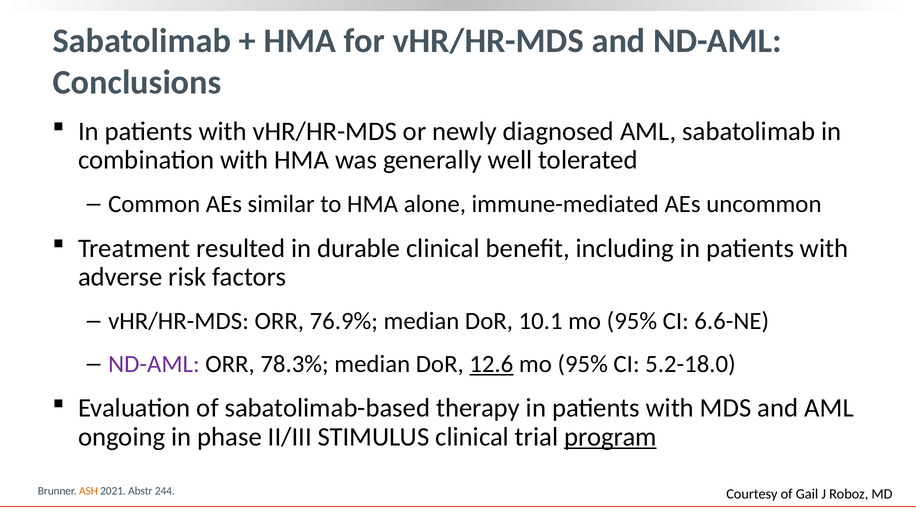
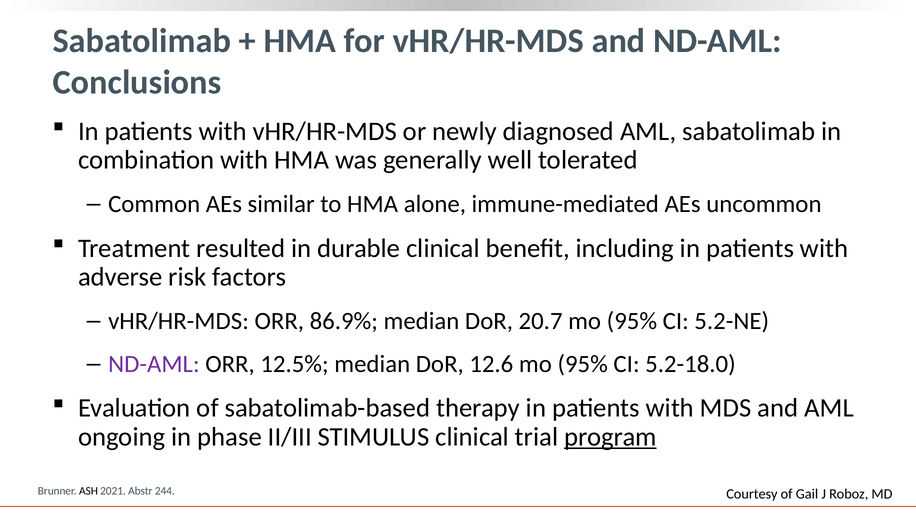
76.9%: 76.9% -> 86.9% (344, 321)
10.1: 10.1 -> 20.7 (541, 321)
6.6-NE: 6.6-NE -> 5.2-NE (732, 321)
78.3%: 78.3% -> 12.5% (295, 364)
12.6 underline: present -> none (491, 364)
ASH colour: orange -> black (88, 491)
